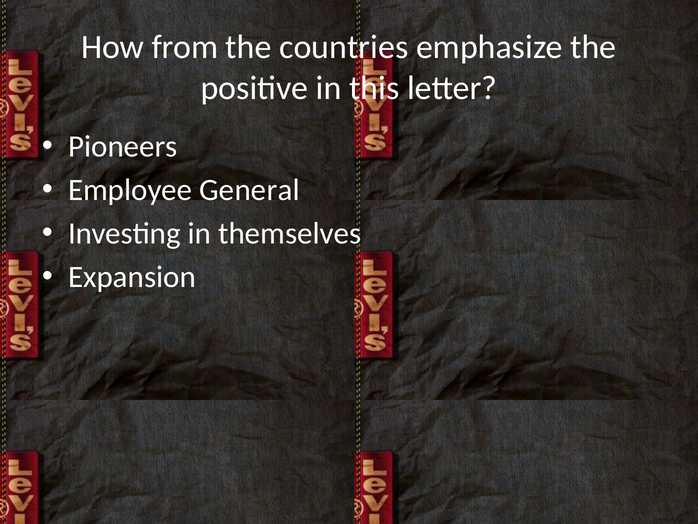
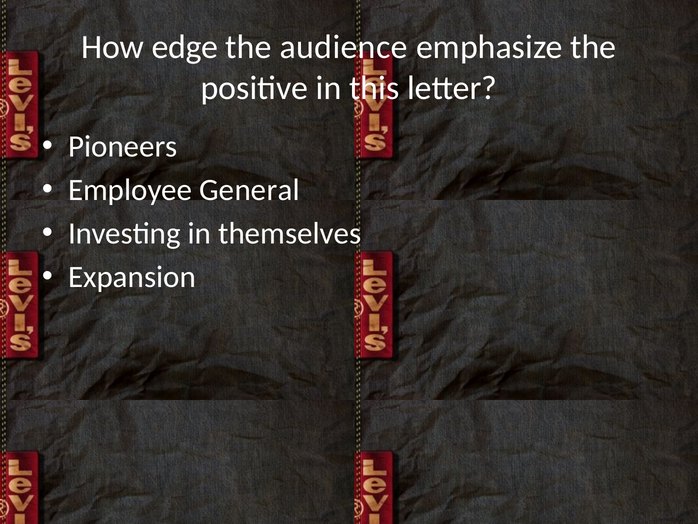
from: from -> edge (185, 47)
countries: countries -> audience (344, 47)
